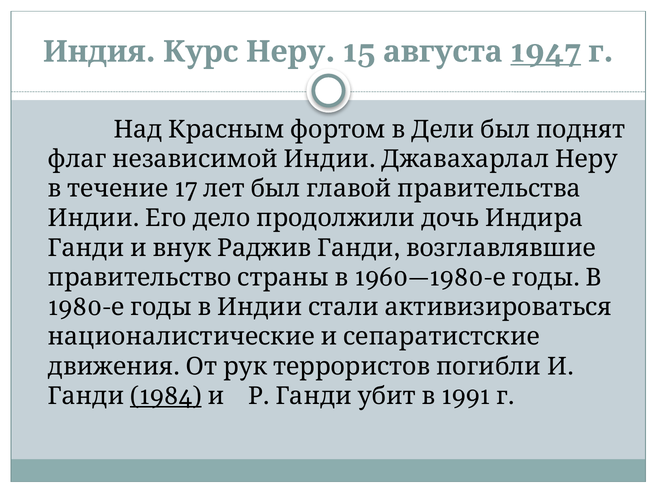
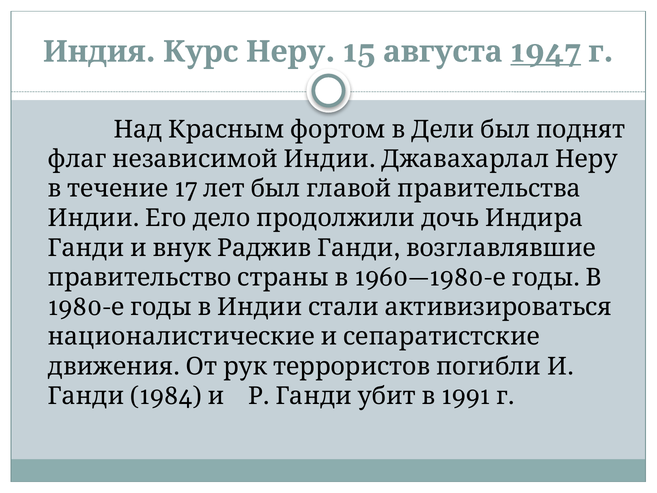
1984 underline: present -> none (166, 396)
